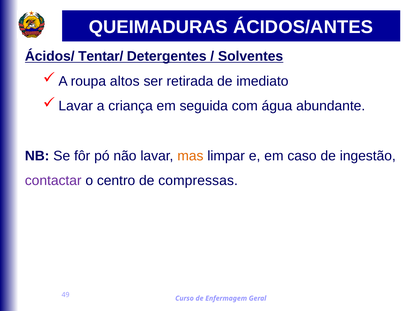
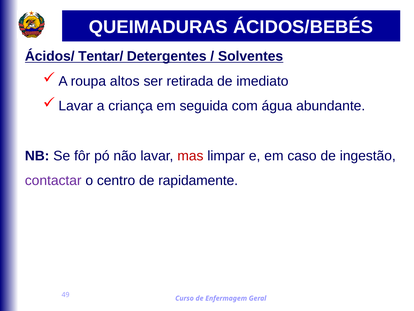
ÁCIDOS/ANTES: ÁCIDOS/ANTES -> ÁCIDOS/BEBÉS (303, 27)
mas colour: orange -> red (190, 156)
compressas: compressas -> rapidamente (198, 180)
